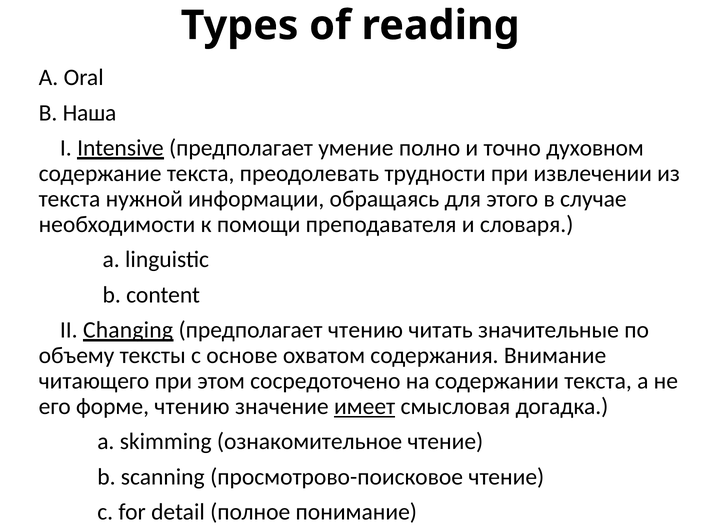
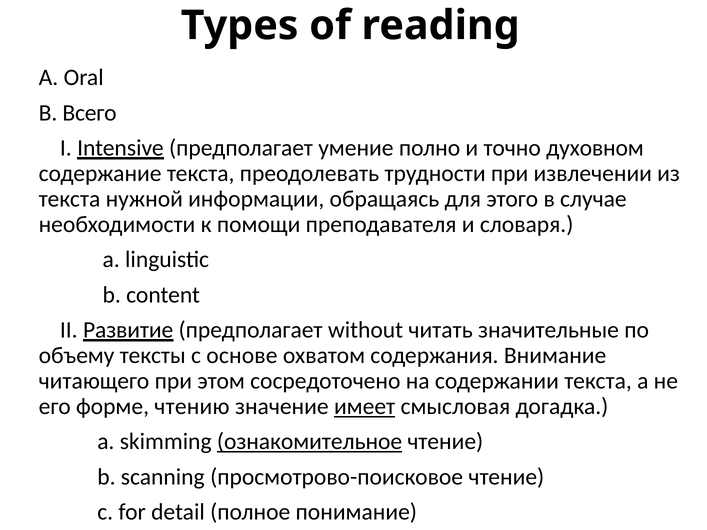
Наша: Наша -> Всего (90, 113)
Changing: Changing -> Развитие (128, 330)
предполагает чтению: чтению -> without (366, 330)
ознакомительное underline: none -> present (310, 442)
